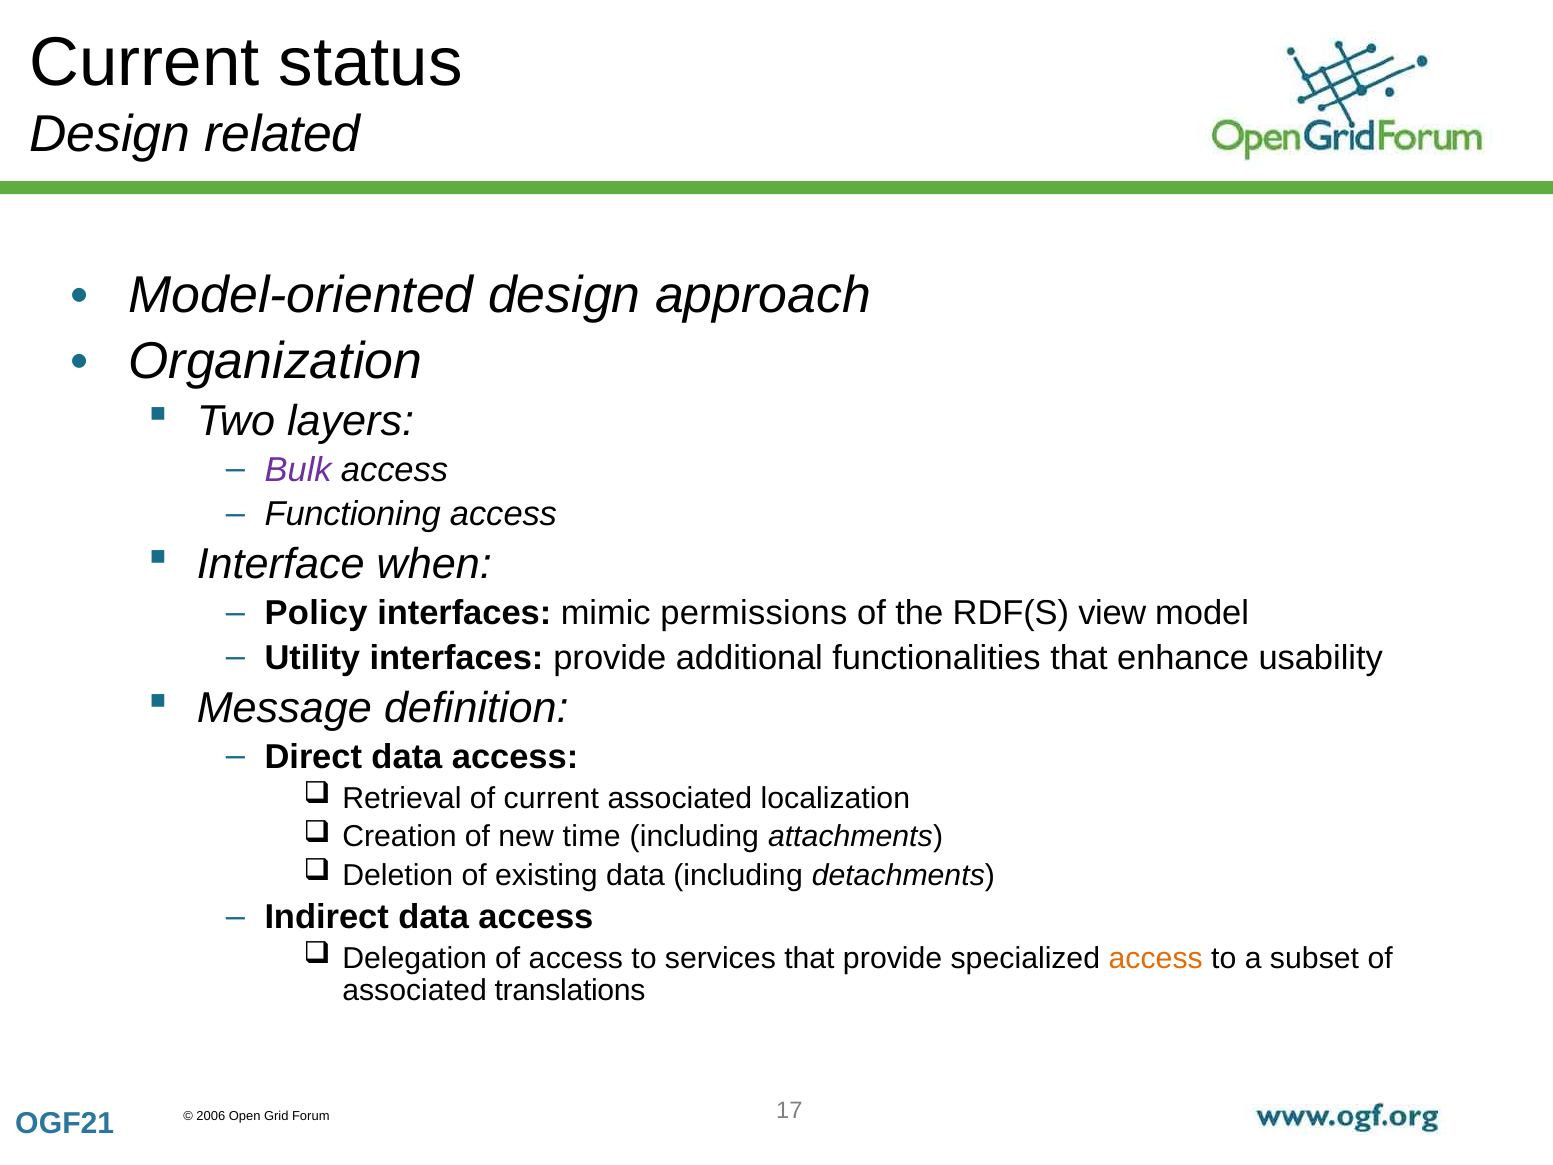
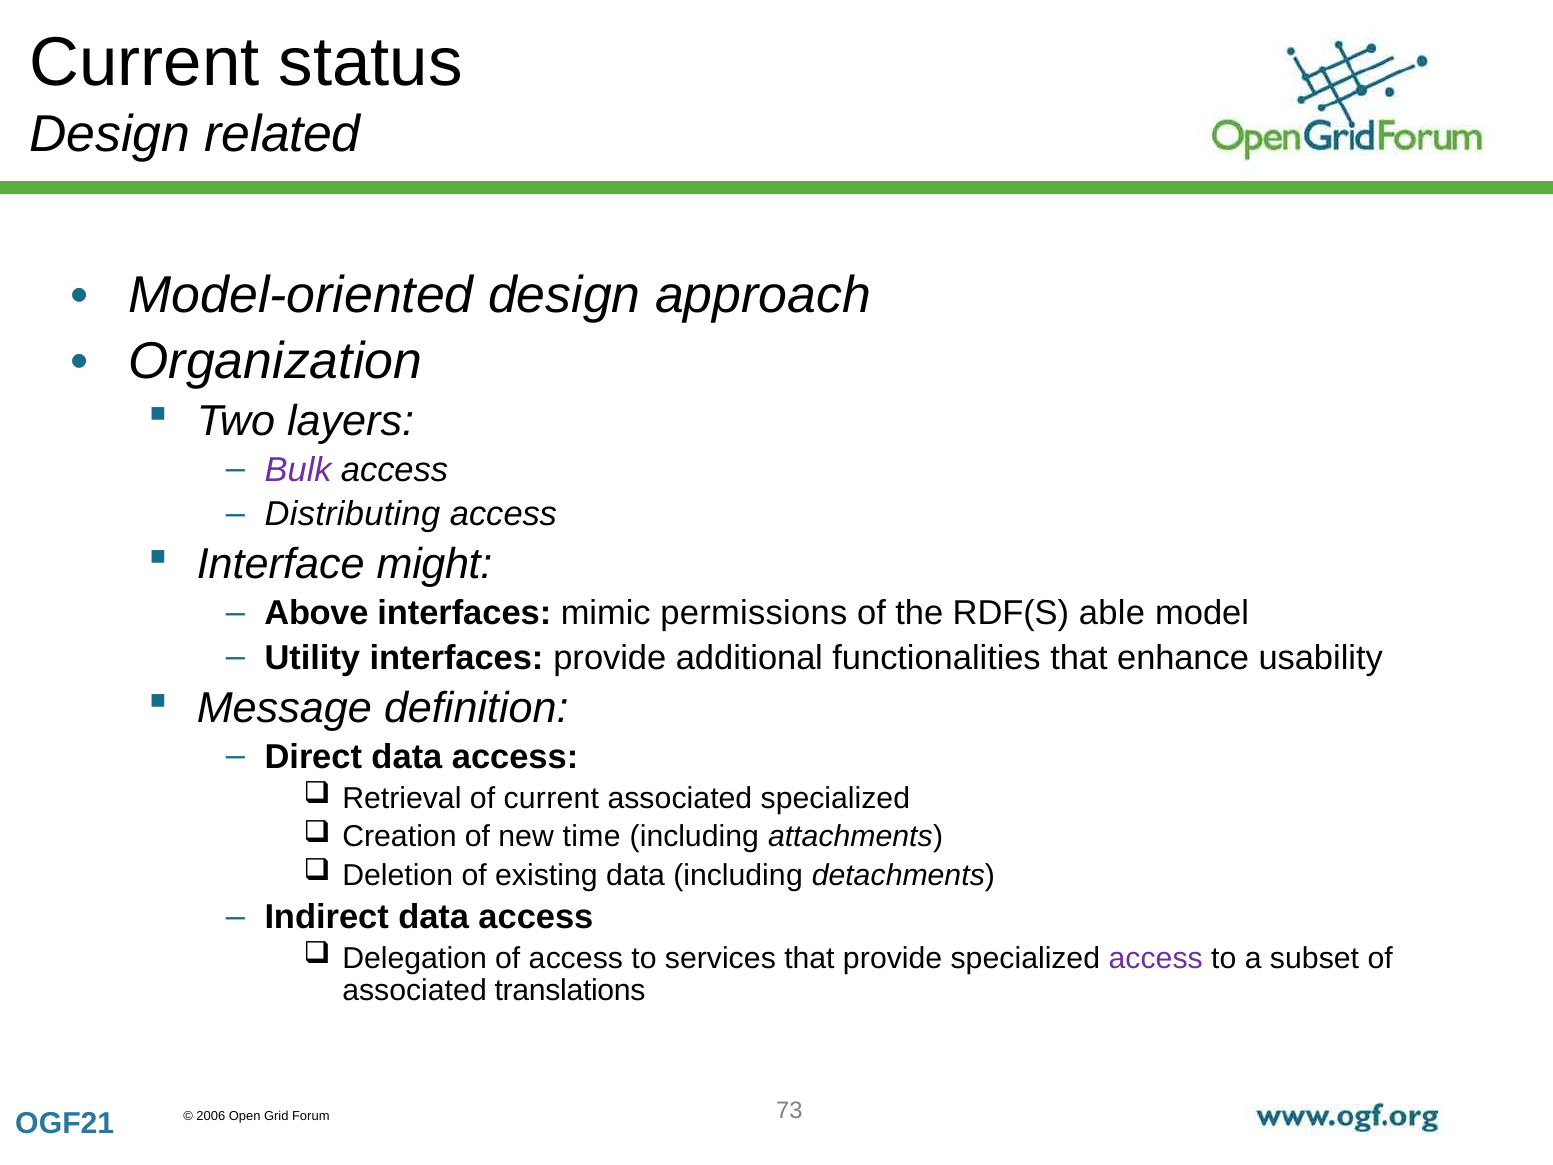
Functioning: Functioning -> Distributing (352, 514)
when: when -> might (434, 565)
Policy: Policy -> Above (316, 613)
view: view -> able (1112, 613)
associated localization: localization -> specialized (835, 798)
access colour: orange -> purple (1156, 958)
17: 17 -> 73 (789, 1111)
